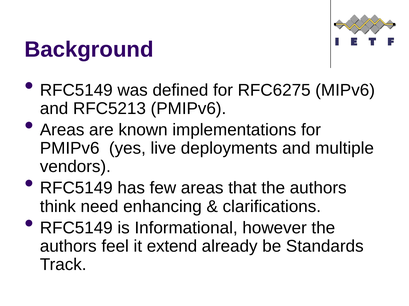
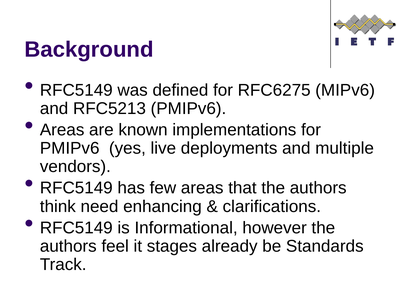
extend: extend -> stages (172, 247)
